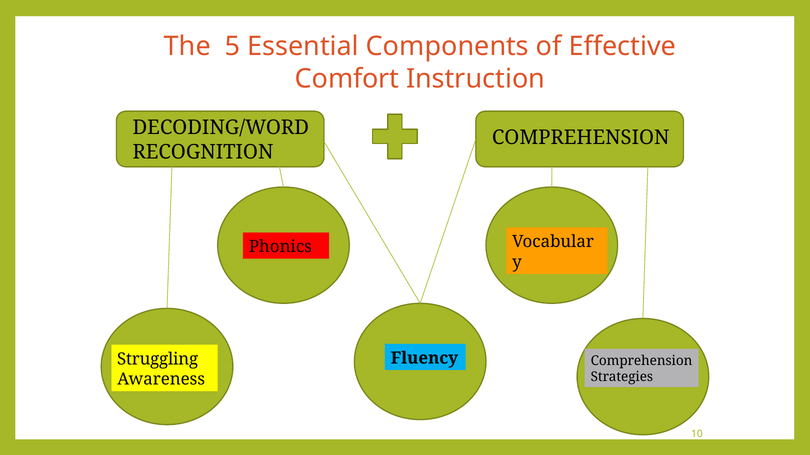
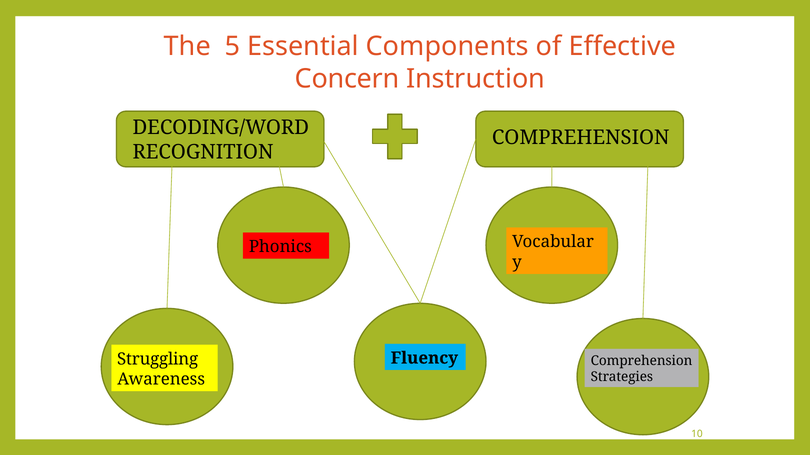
Comfort: Comfort -> Concern (347, 79)
